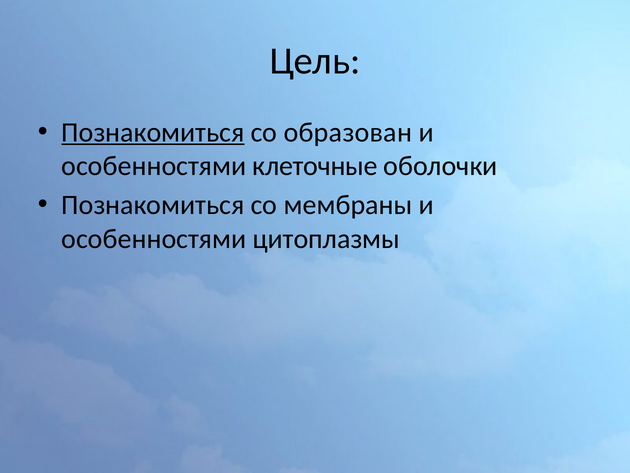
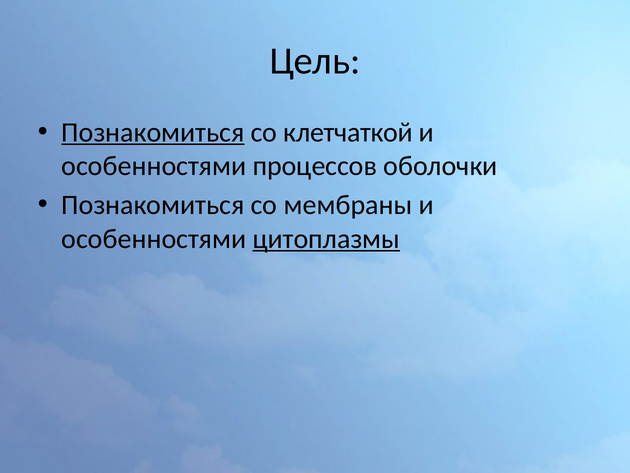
образован: образован -> клетчаткой (348, 132)
клеточные: клеточные -> процессов (315, 166)
цитоплазмы underline: none -> present (326, 239)
